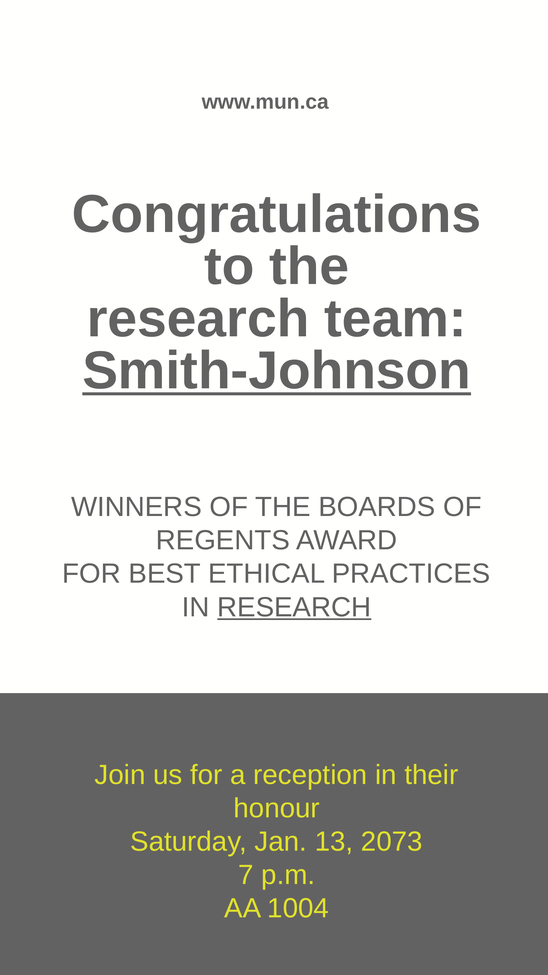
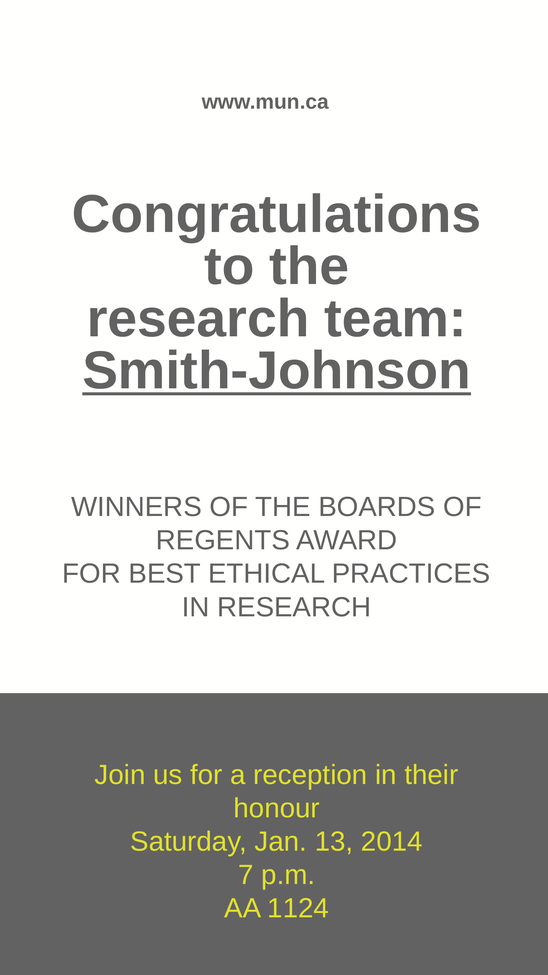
RESEARCH underline: present -> none (294, 607)
2073: 2073 -> 2014 (392, 841)
1004: 1004 -> 1124 (298, 908)
